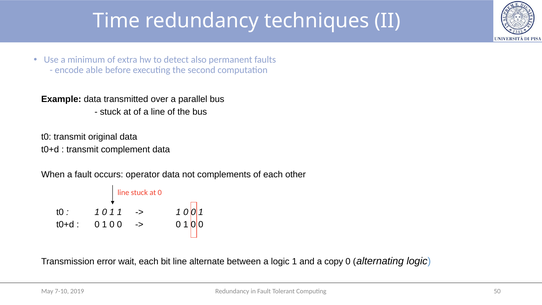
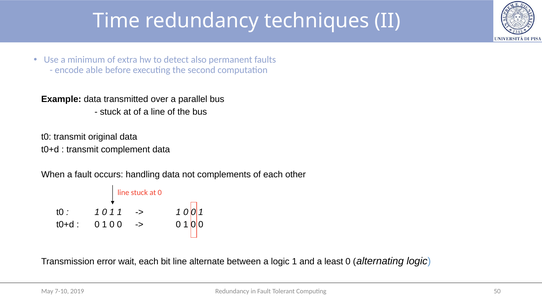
operator: operator -> handling (143, 174)
copy: copy -> least (334, 262)
